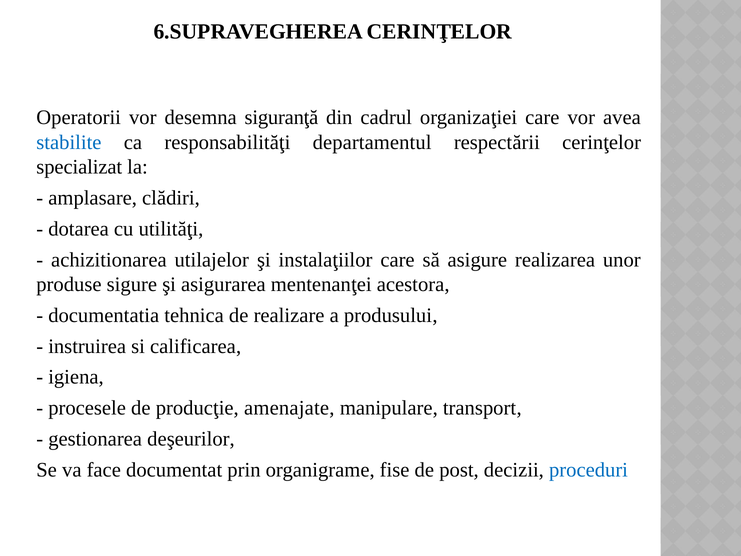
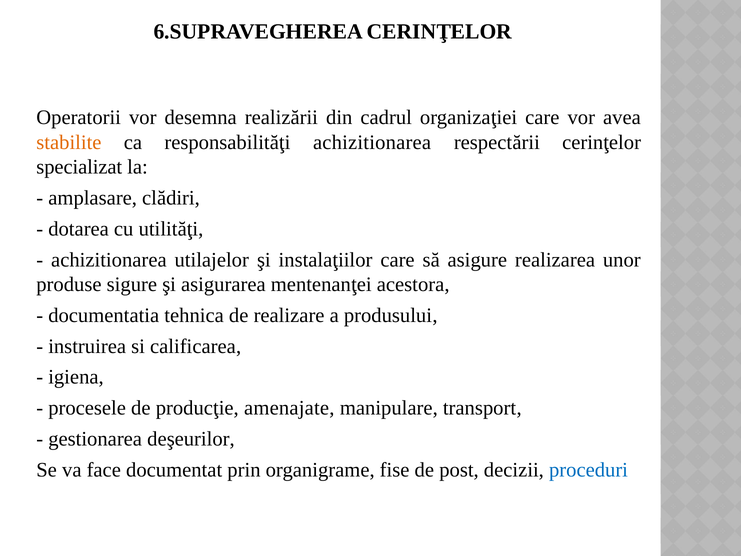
siguranţă: siguranţă -> realizării (281, 118)
stabilite colour: blue -> orange (69, 142)
responsabilităţi departamentul: departamentul -> achizitionarea (372, 142)
